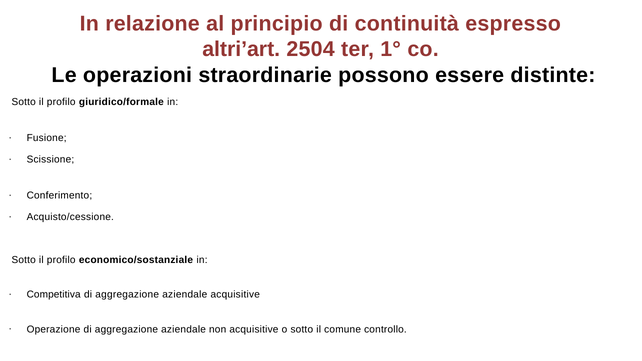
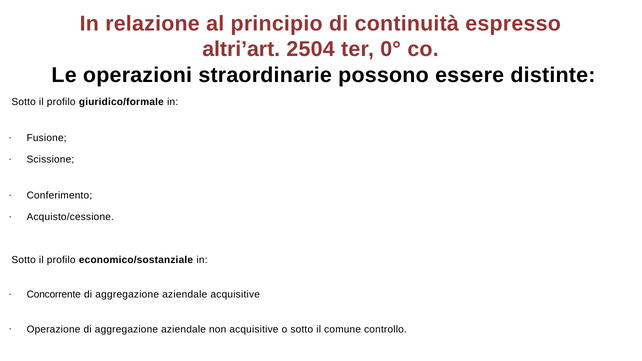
1°: 1° -> 0° (391, 49)
Competitiva: Competitiva -> Concorrente (54, 295)
